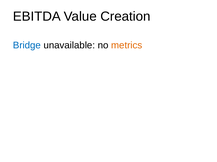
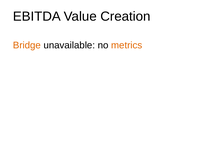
Bridge colour: blue -> orange (27, 46)
